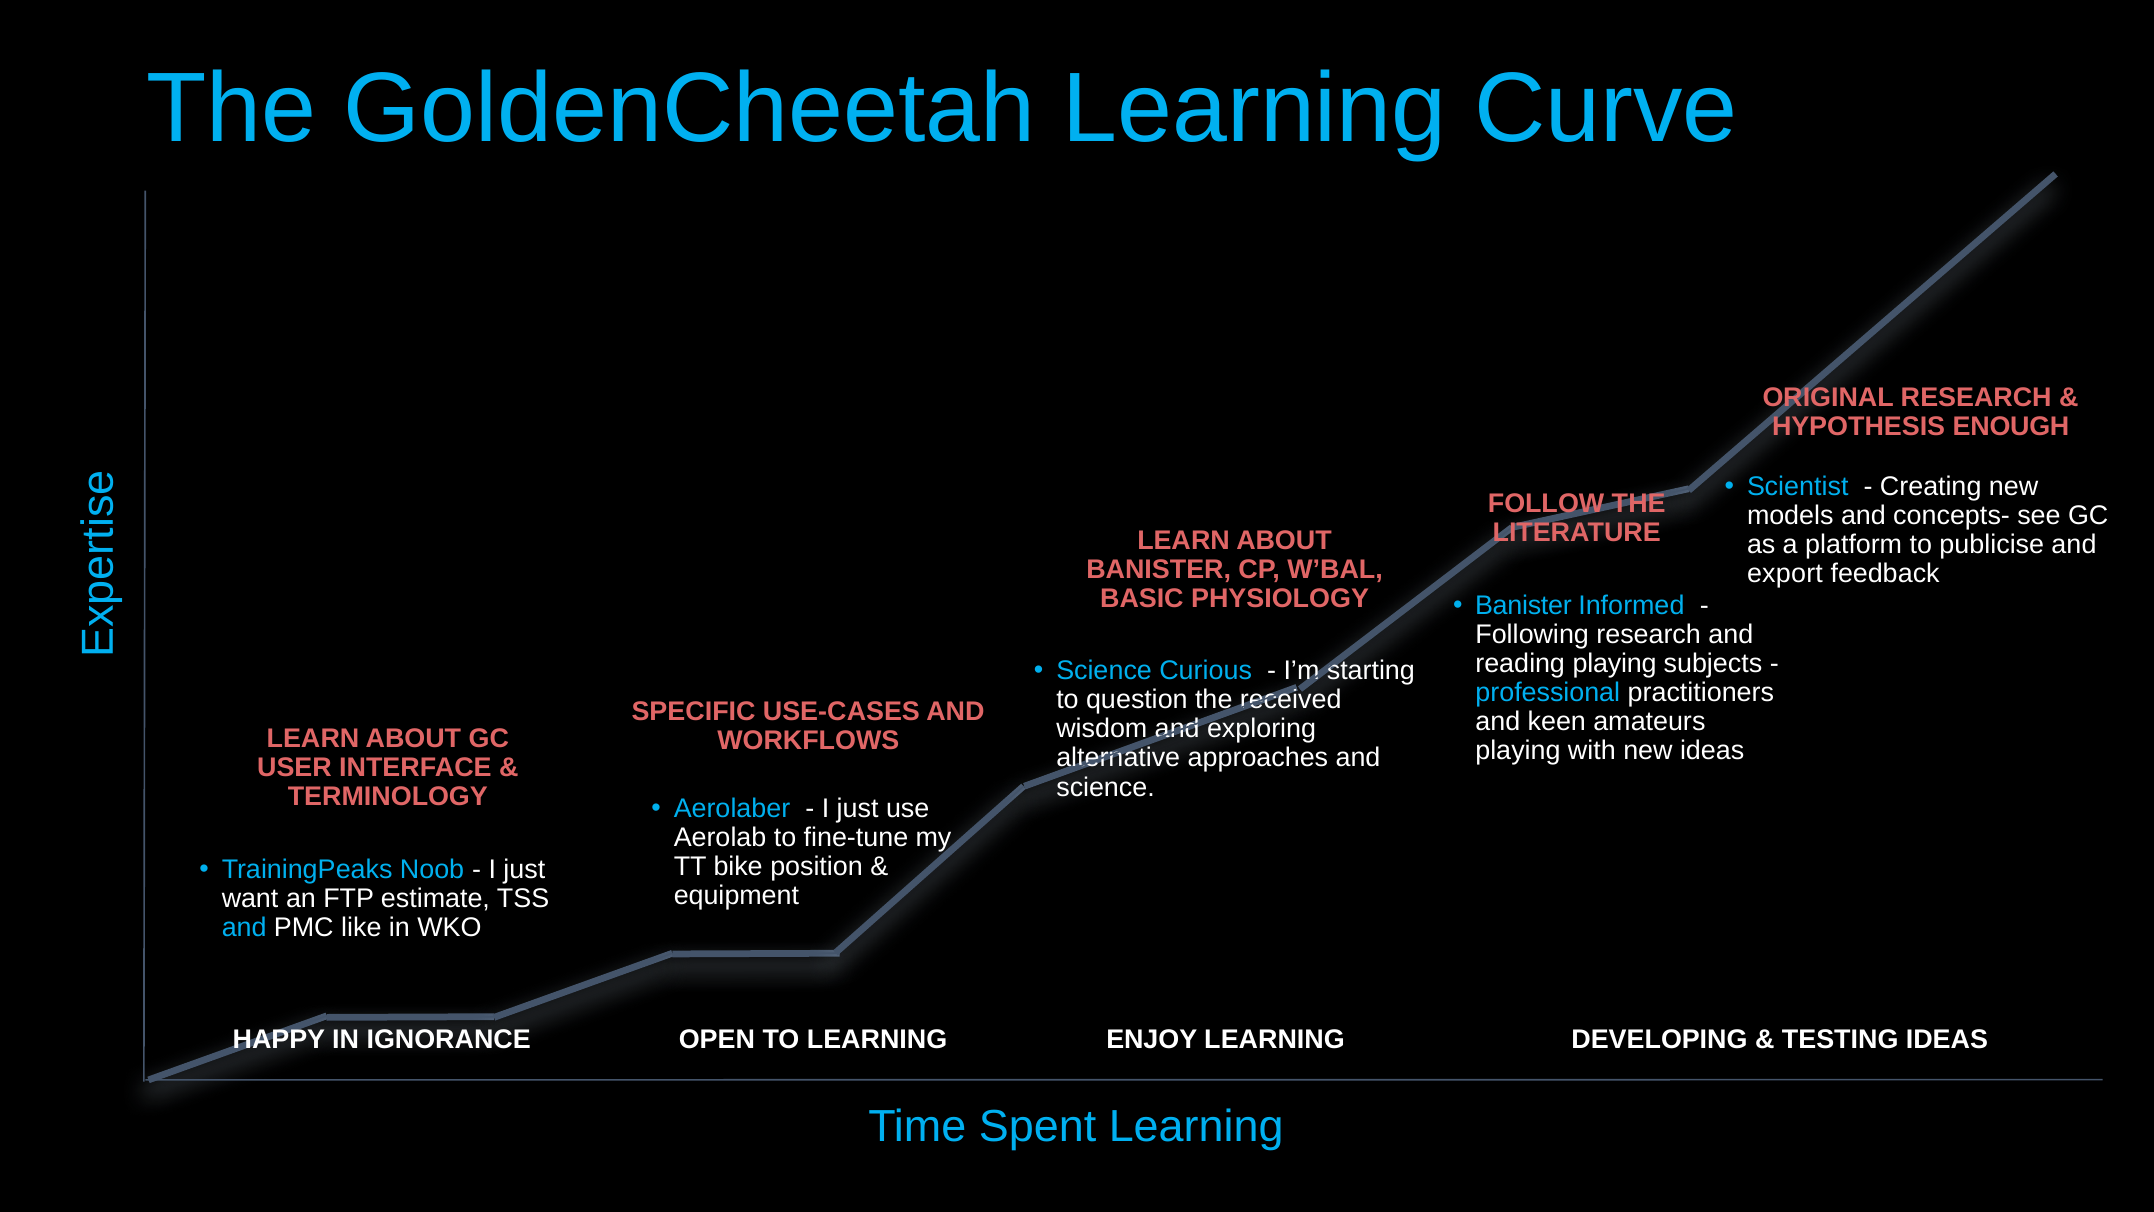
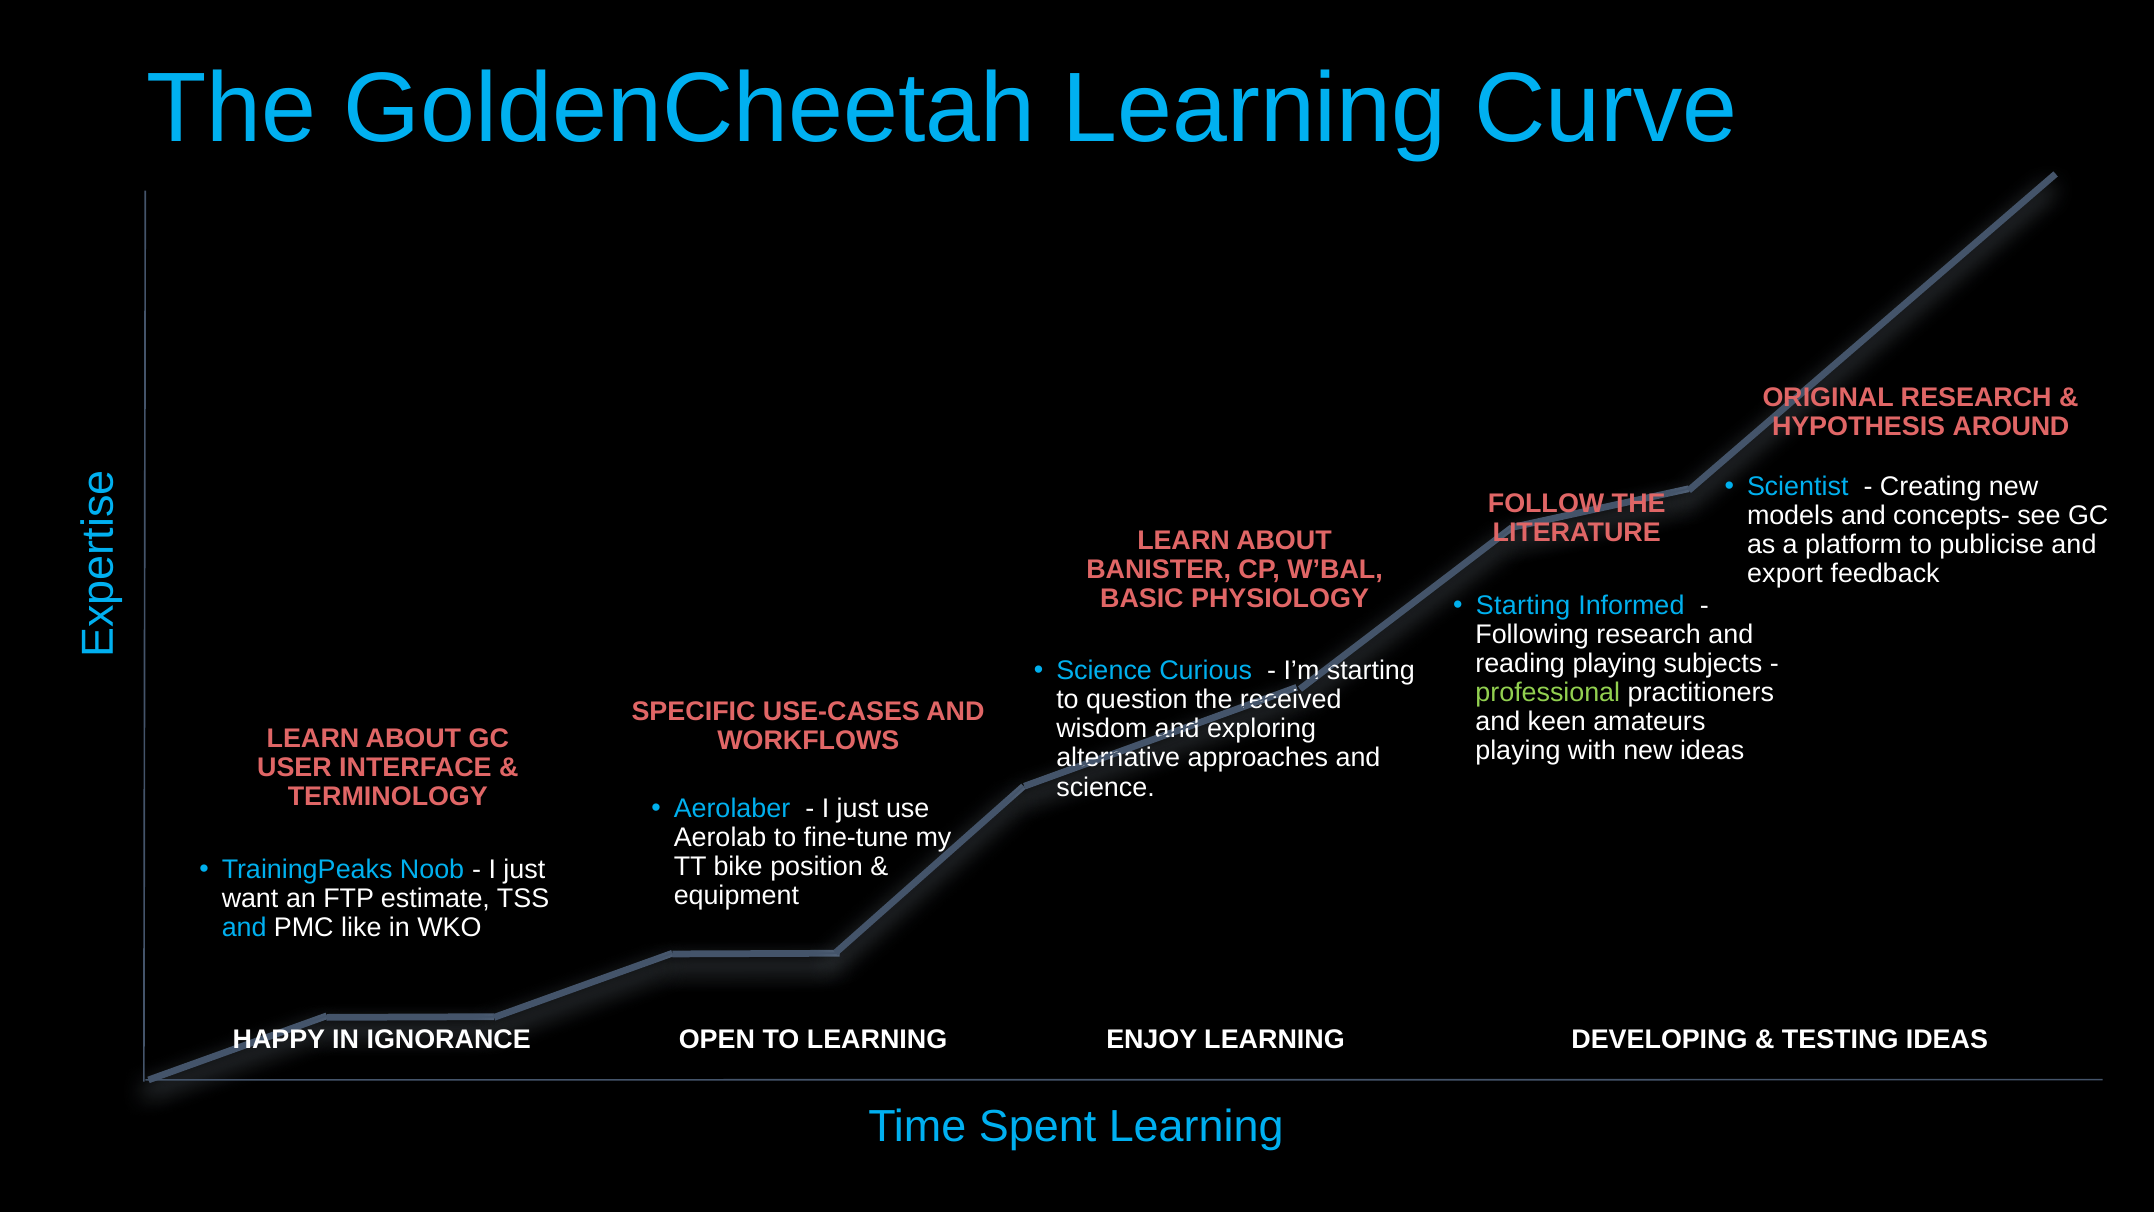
ENOUGH: ENOUGH -> AROUND (2011, 427)
Banister: Banister -> Starting (1523, 605)
professional colour: light blue -> light green (1548, 693)
